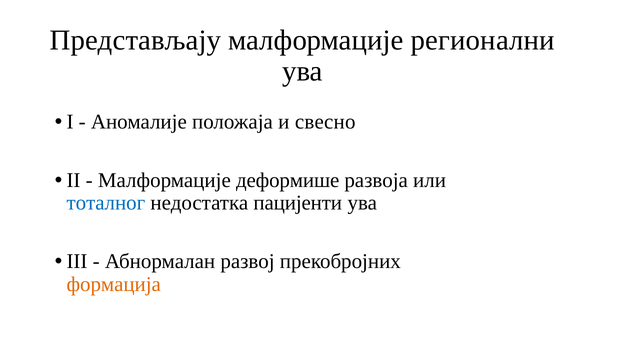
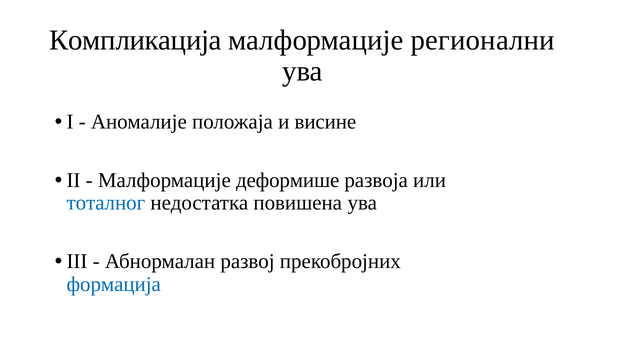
Представљају: Представљају -> Компликација (136, 40)
свесно: свесно -> висине (325, 122)
пацијенти: пацијенти -> повишена (298, 203)
формација colour: orange -> blue (114, 284)
